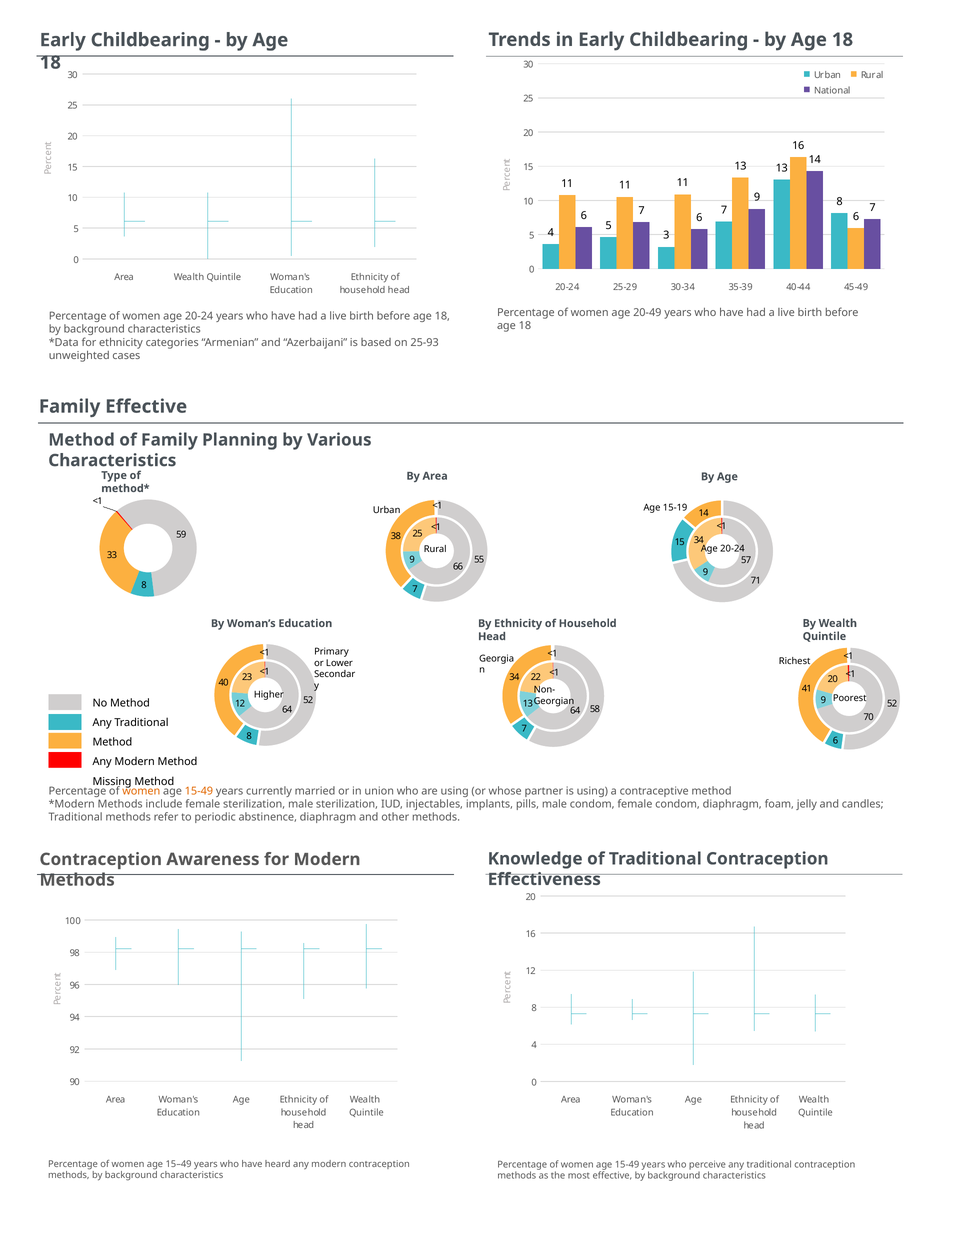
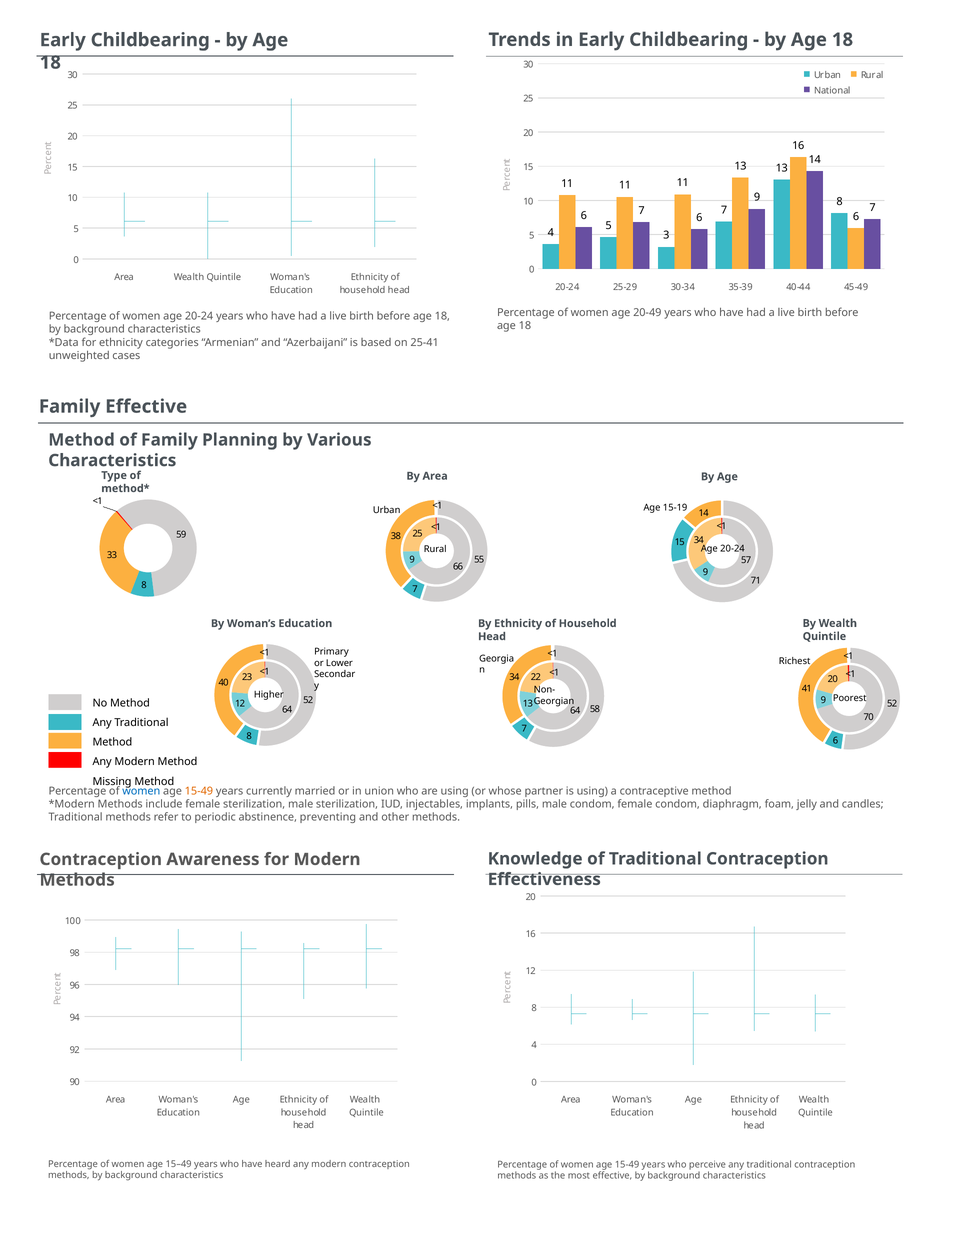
25-93: 25-93 -> 25-41 (425, 342)
women colour: orange -> blue (141, 791)
abstinence diaphragm: diaphragm -> preventing (328, 817)
